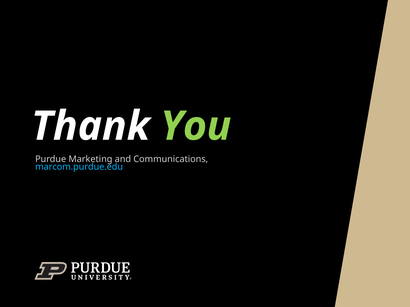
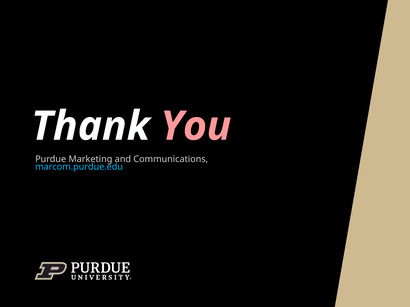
You colour: light green -> pink (196, 126)
